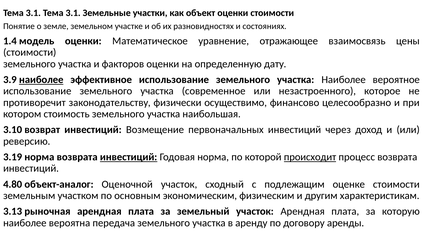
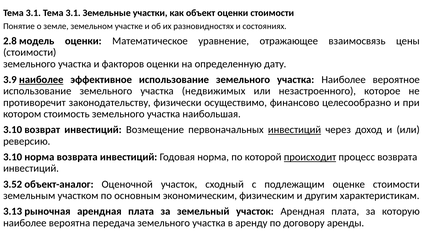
1.4: 1.4 -> 2.8 (10, 41)
современное: современное -> недвижимых (214, 91)
инвестиций underline: none -> present (295, 130)
3.19: 3.19 -> 3.10 (13, 157)
инвестиций underline: present -> none (129, 157)
4.80: 4.80 -> 3.52 (13, 184)
